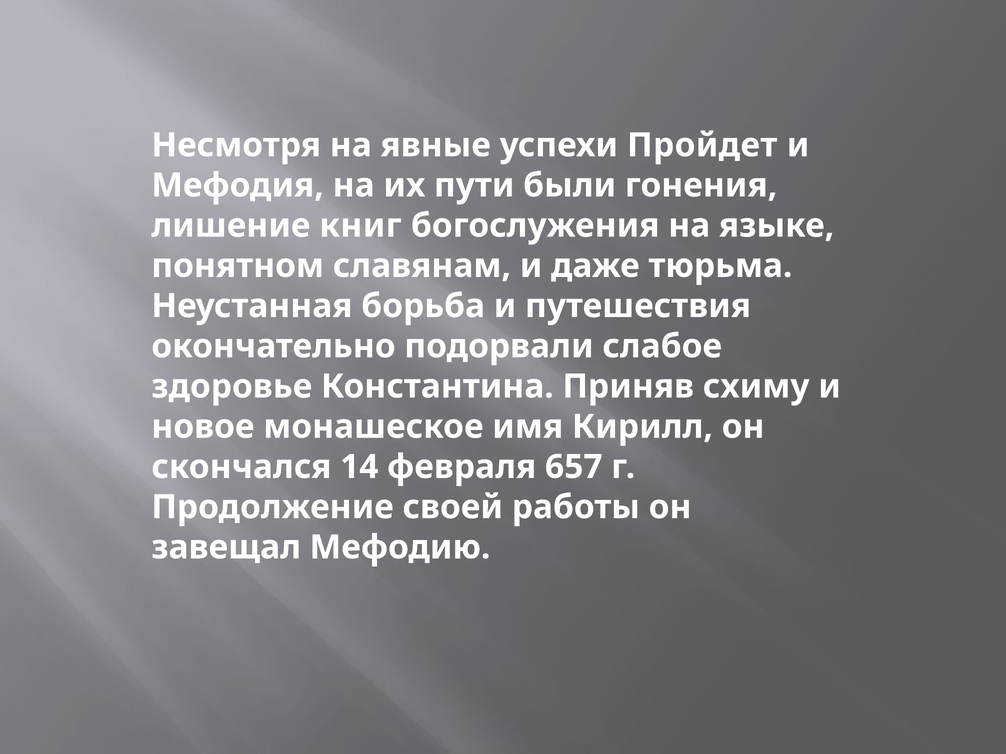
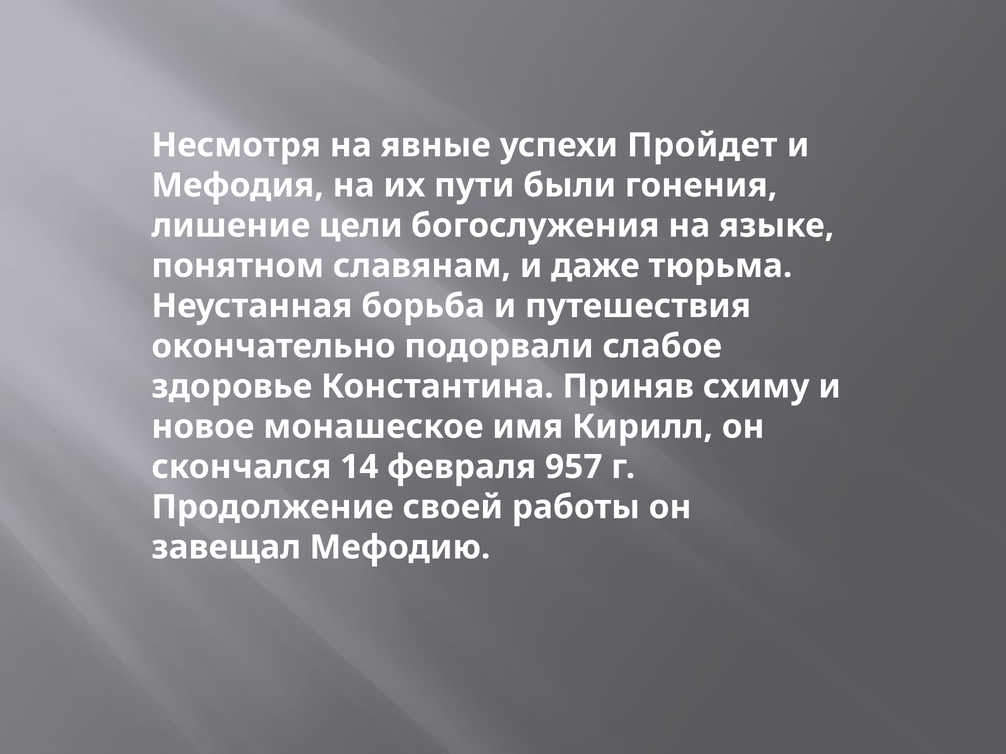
книг: книг -> цели (361, 226)
657: 657 -> 957 (574, 467)
